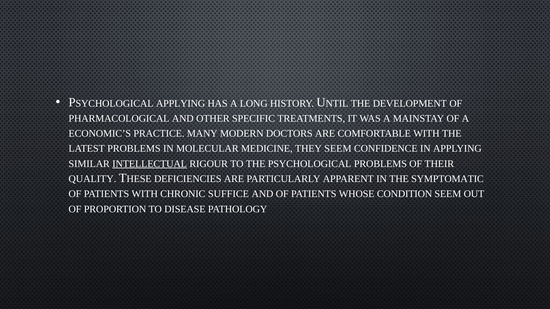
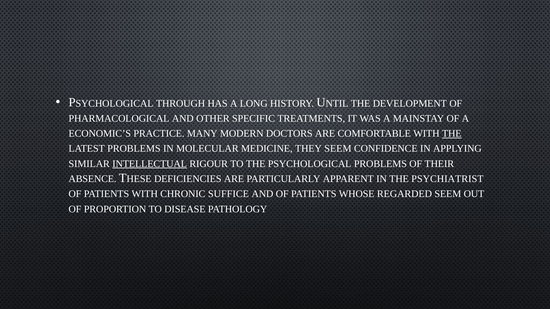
APPLYING: APPLYING -> THROUGH (181, 103)
THE underline: none -> present (452, 134)
QUALITY: QUALITY -> ABSENCE (93, 179)
SYMPTOMATIC: SYMPTOMATIC -> PSYCHIATRIST (447, 179)
CONDITION: CONDITION -> REGARDED (404, 194)
